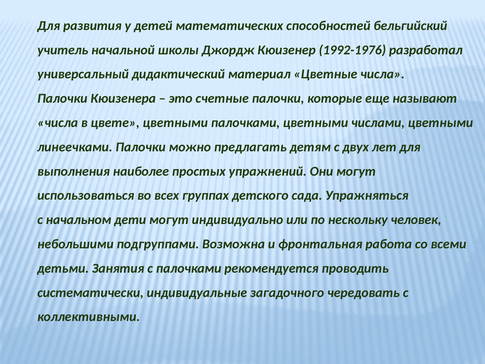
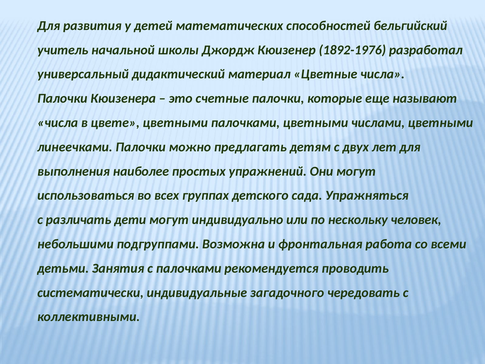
1992-1976: 1992-1976 -> 1892-1976 (352, 50)
начальном: начальном -> различать (79, 220)
